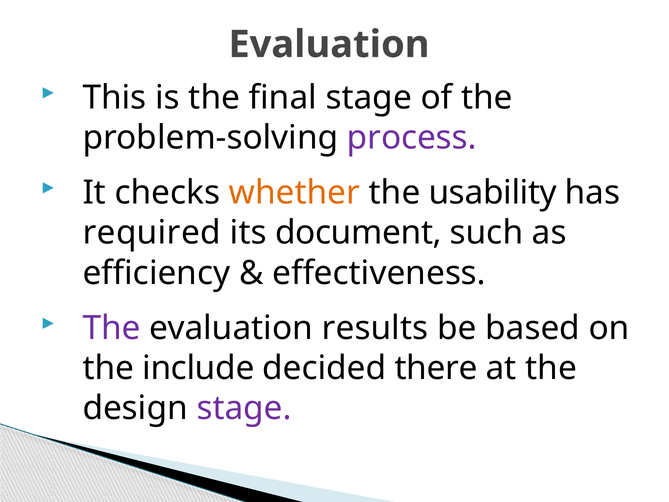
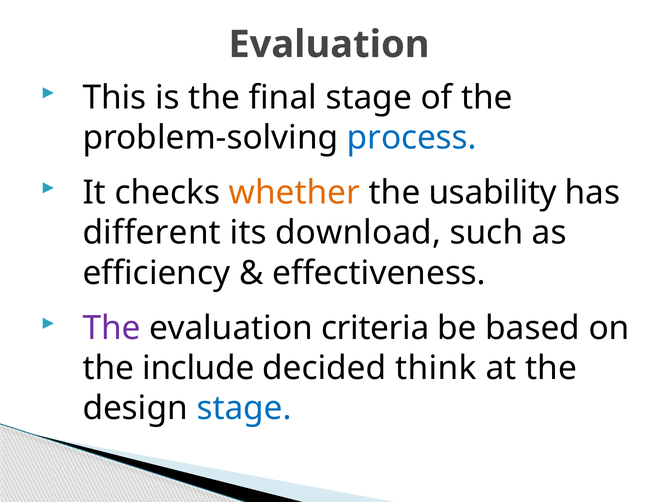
process colour: purple -> blue (412, 138)
required: required -> different (152, 233)
document: document -> download (358, 233)
results: results -> criteria (375, 328)
there: there -> think (436, 368)
stage colour: purple -> blue (244, 408)
